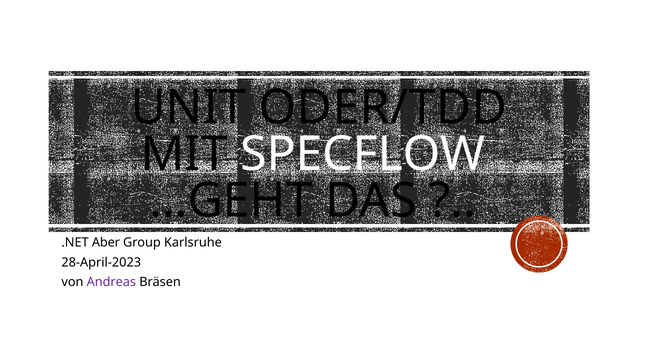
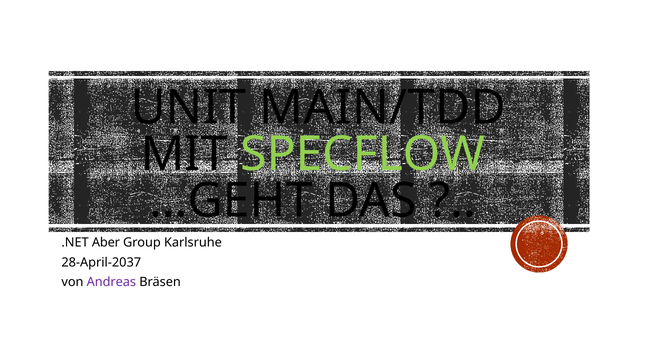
ODER/TDD: ODER/TDD -> MAIN/TDD (383, 108)
SPECFLOW colour: white -> light green (363, 154)
28-April-2023: 28-April-2023 -> 28-April-2037 (101, 262)
